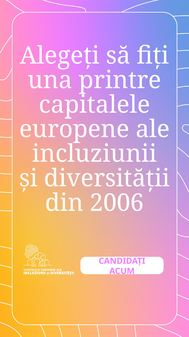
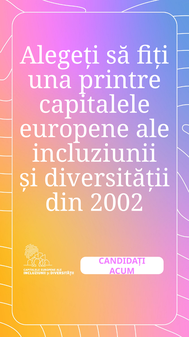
2006: 2006 -> 2002 (117, 202)
